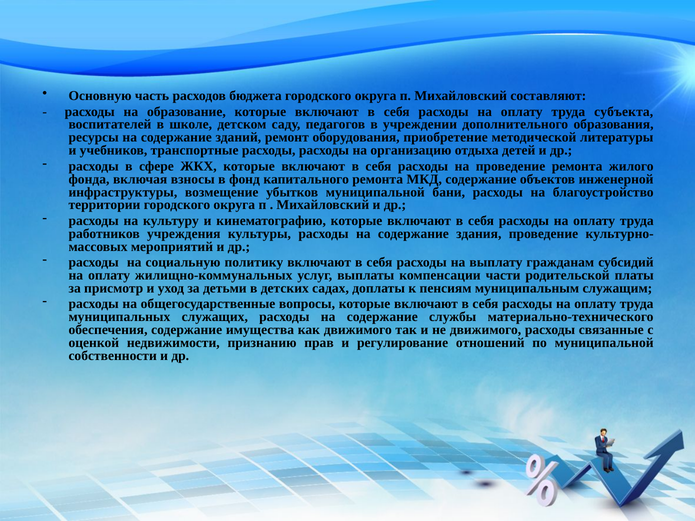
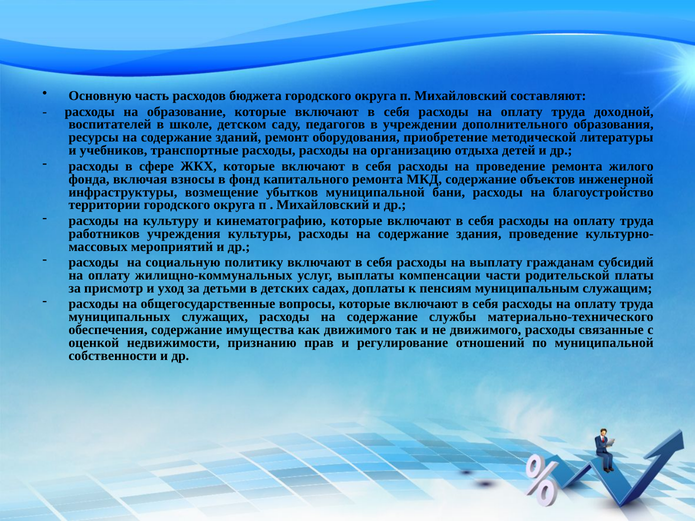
субъекта: субъекта -> доходной (624, 112)
